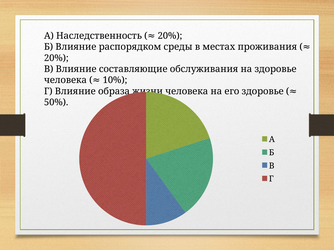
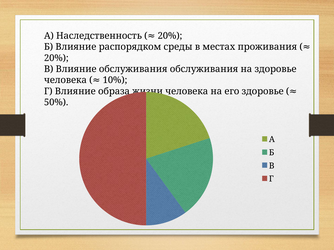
Влияние составляющие: составляющие -> обслуживания (133, 69)
